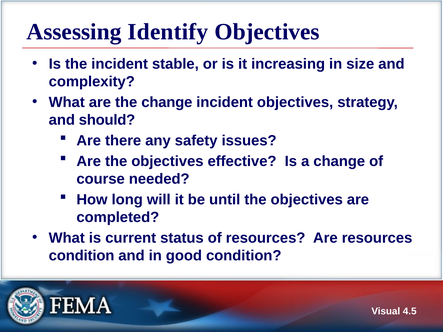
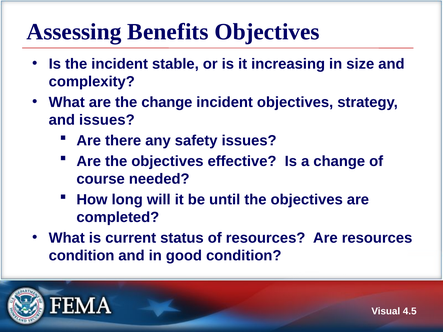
Identify: Identify -> Benefits (168, 32)
and should: should -> issues (107, 120)
